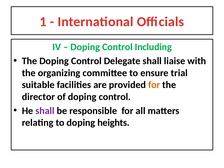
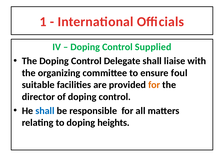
Including: Including -> Supplied (153, 47)
trial: trial -> foul (179, 73)
shall colour: purple -> blue (45, 111)
